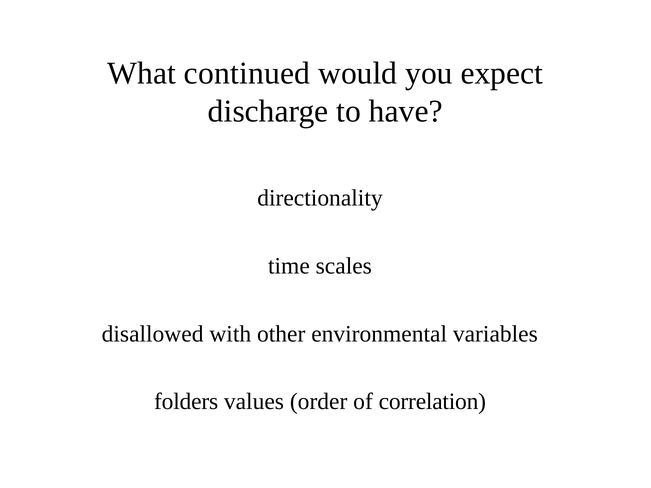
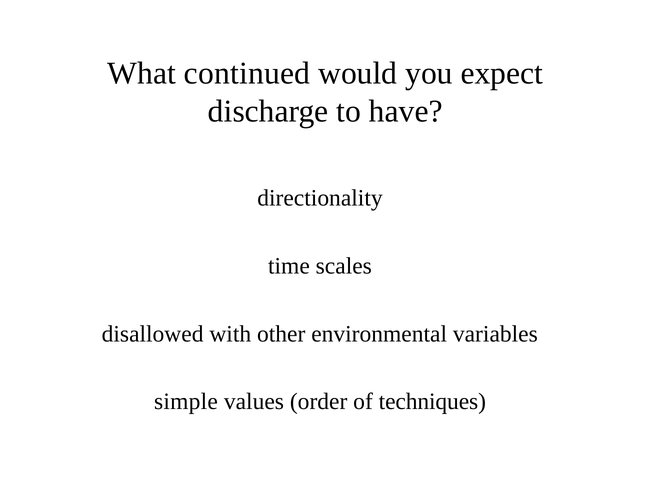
folders: folders -> simple (186, 402)
correlation: correlation -> techniques (432, 402)
